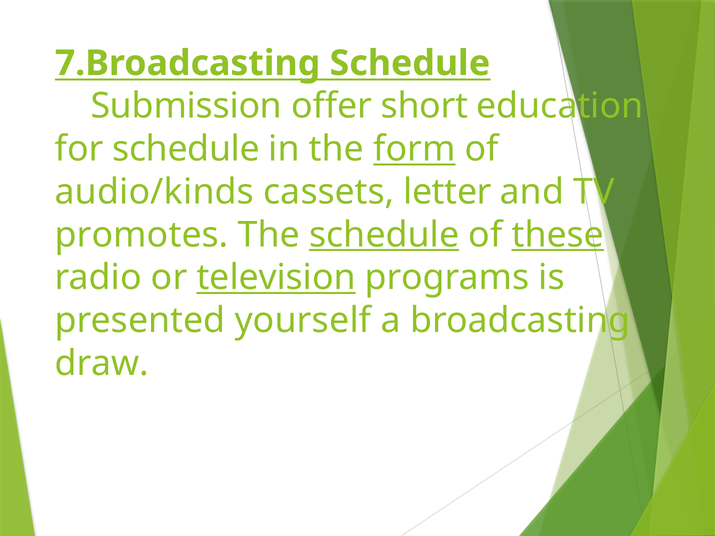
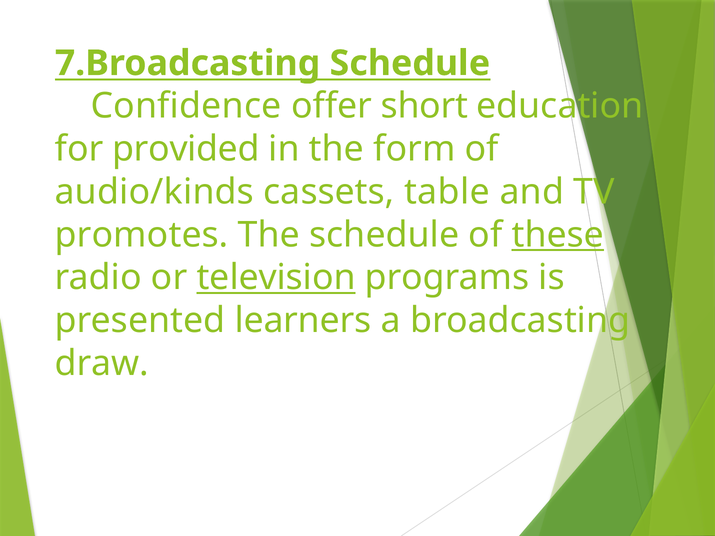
Submission: Submission -> Confidence (186, 106)
for schedule: schedule -> provided (186, 149)
form underline: present -> none (414, 149)
letter: letter -> table (447, 192)
schedule underline: present -> none (384, 235)
yourself: yourself -> learners (303, 321)
